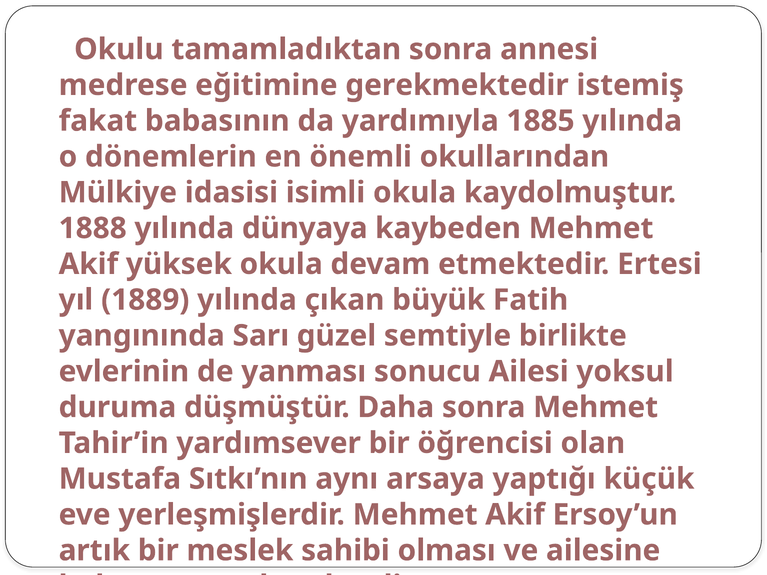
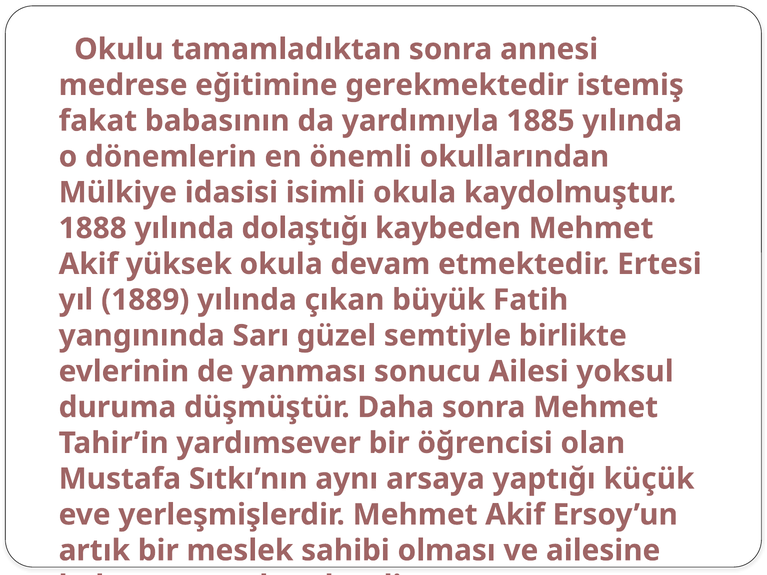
dünyaya: dünyaya -> dolaştığı (305, 228)
